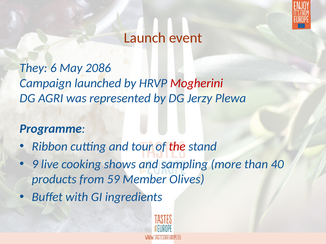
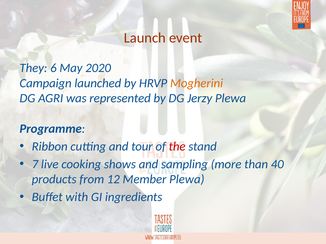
2086: 2086 -> 2020 (98, 68)
Mogherini colour: red -> orange (197, 83)
9: 9 -> 7 (35, 164)
59: 59 -> 12 (113, 180)
Member Olives: Olives -> Plewa (187, 180)
